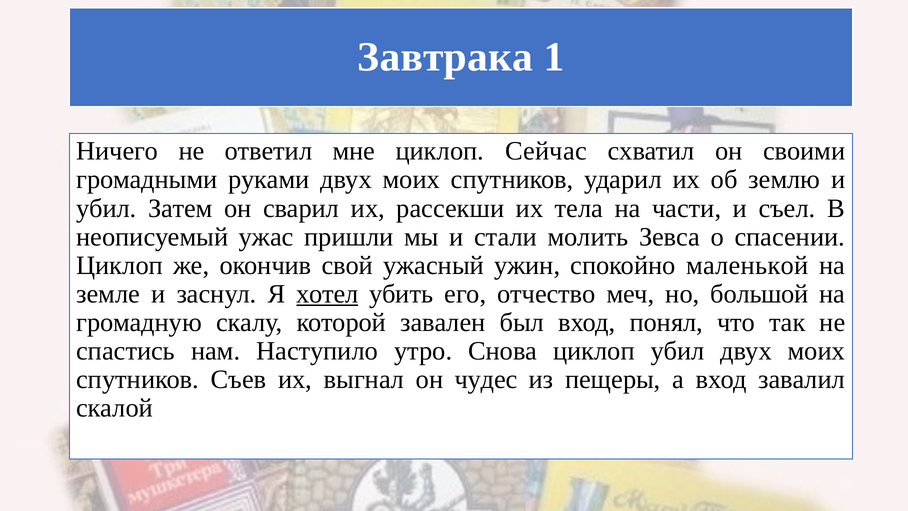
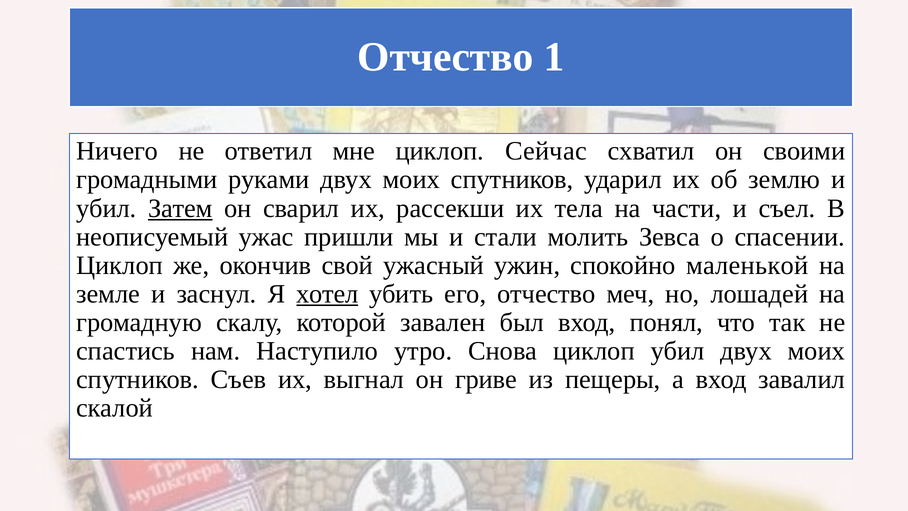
Завтрака: Завтрака -> Отчество (445, 57)
Затем underline: none -> present (180, 208)
большой: большой -> лошадей (759, 294)
чудес: чудес -> гриве (486, 379)
